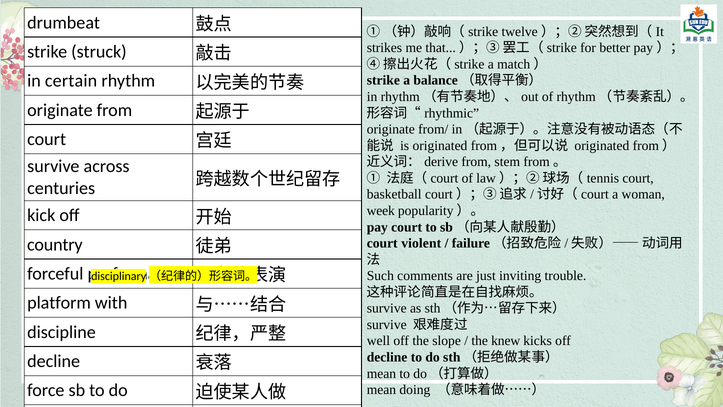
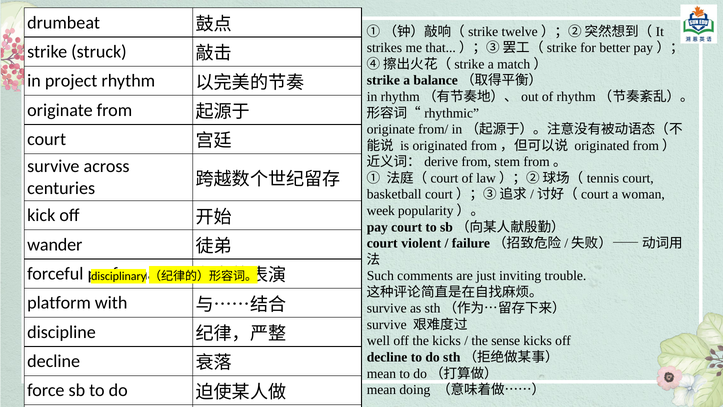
certain: certain -> project (71, 81)
country: country -> wander (55, 244)
the slope: slope -> kicks (447, 341)
knew: knew -> sense (506, 341)
